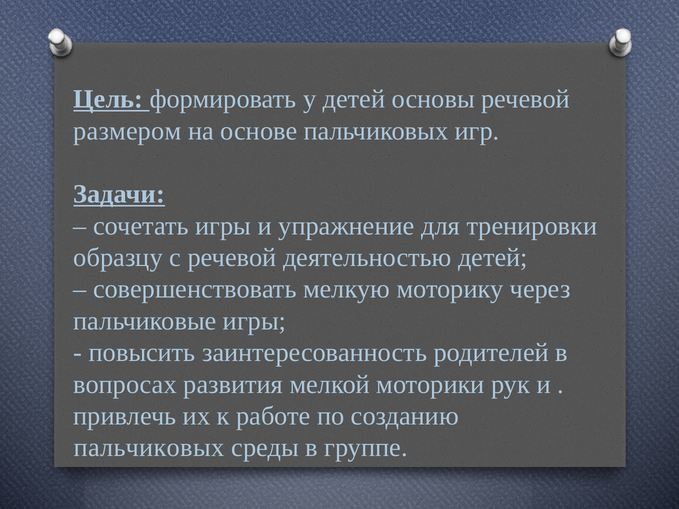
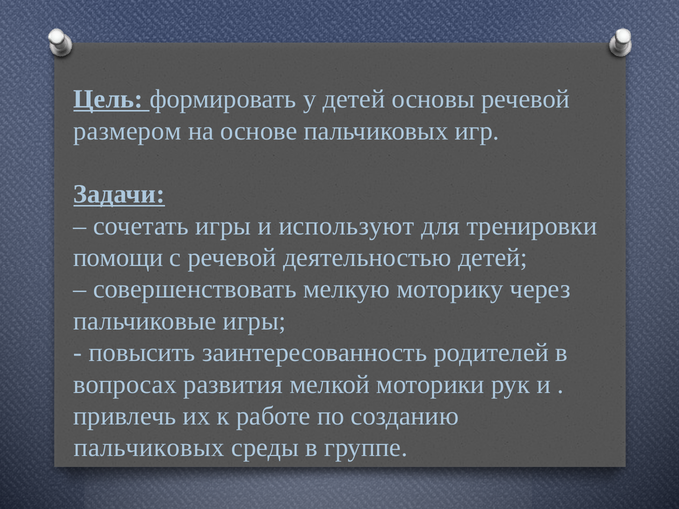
упражнение: упражнение -> используют (346, 226)
образцу: образцу -> помощи (118, 258)
